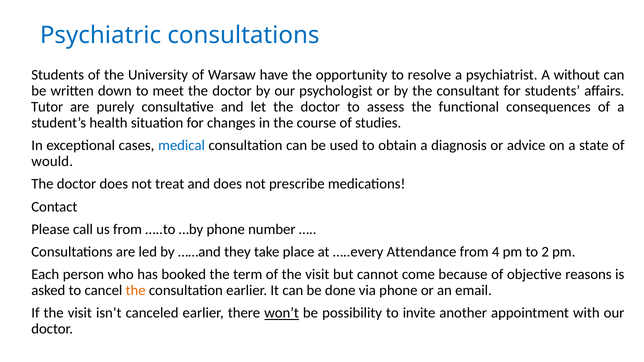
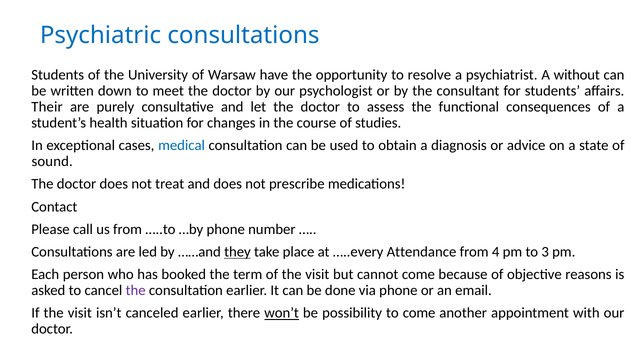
Tutor: Tutor -> Their (47, 107)
would: would -> sound (52, 162)
they underline: none -> present (237, 252)
2: 2 -> 3 (545, 252)
the colour: orange -> purple (136, 291)
to invite: invite -> come (419, 313)
